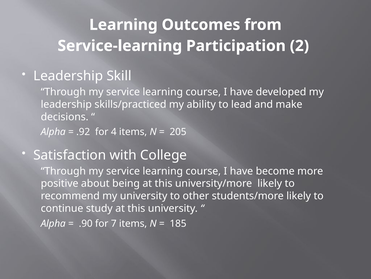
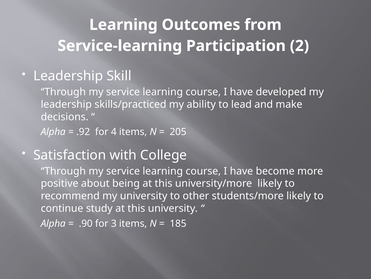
7: 7 -> 3 (114, 223)
